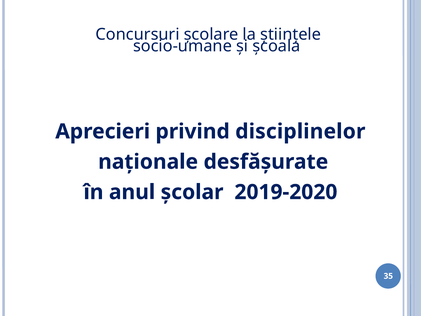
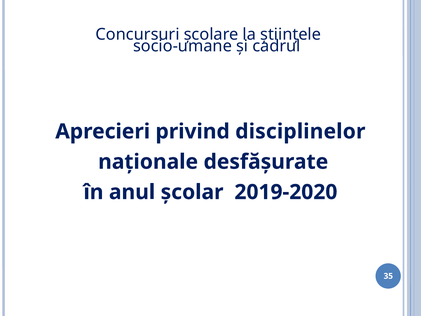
şcoala: şcoala -> cadrul (276, 46)
